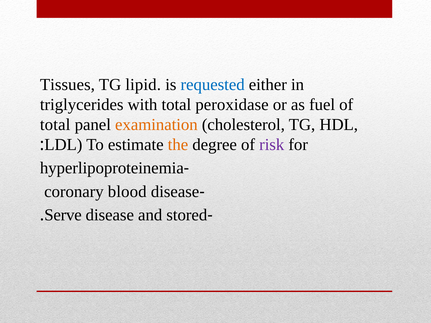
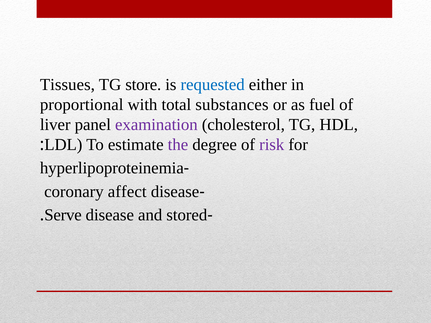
lipid: lipid -> store (143, 85)
triglycerides: triglycerides -> proportional (82, 105)
peroxidase: peroxidase -> substances (232, 105)
total: total -> liver (55, 125)
examination colour: orange -> purple (156, 125)
the colour: orange -> purple (178, 145)
blood: blood -> affect (127, 192)
